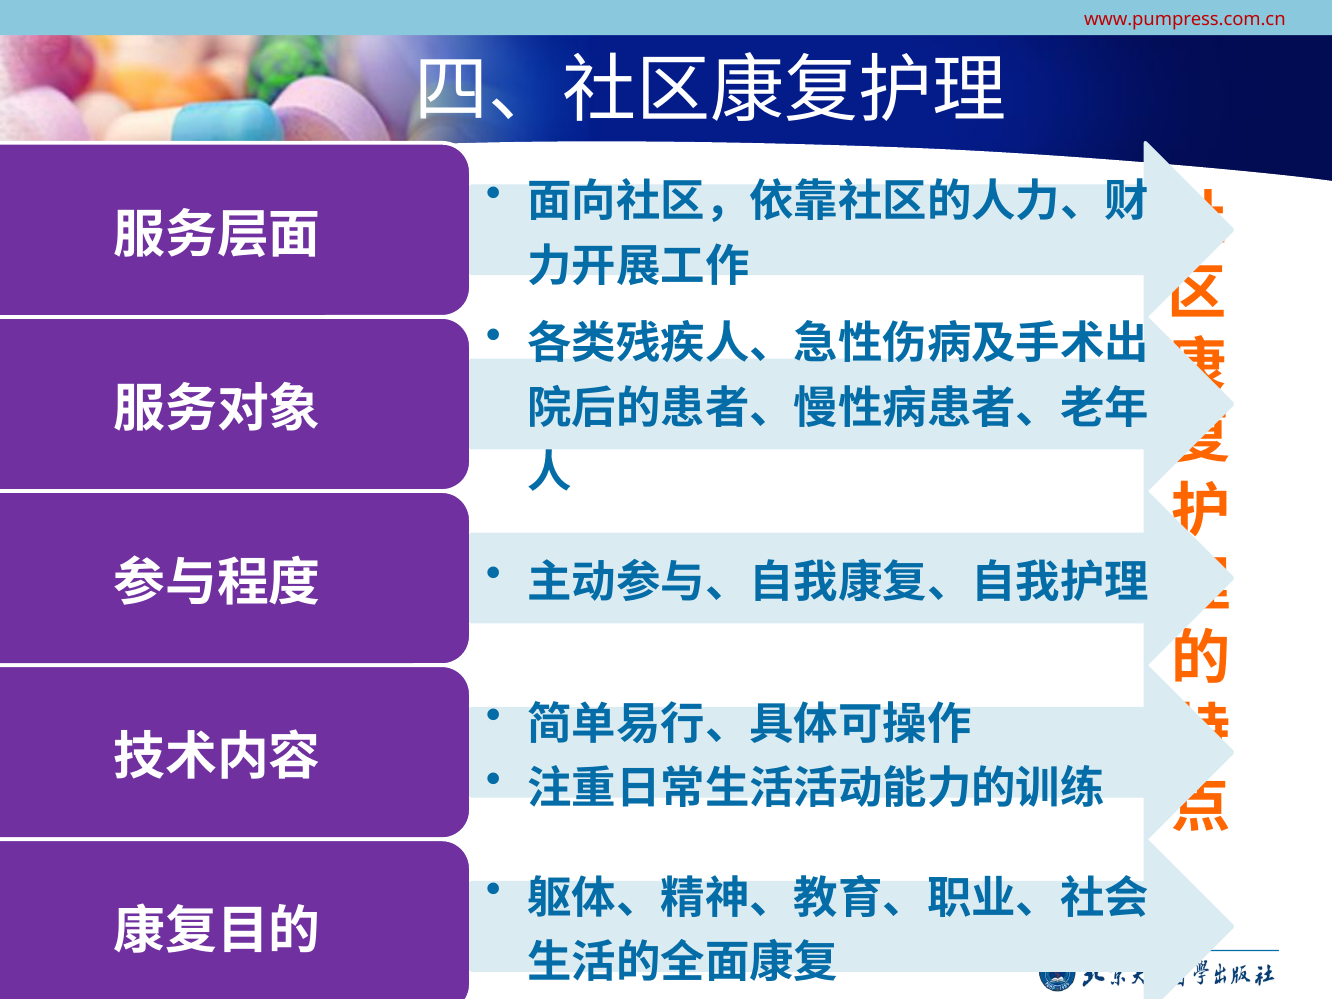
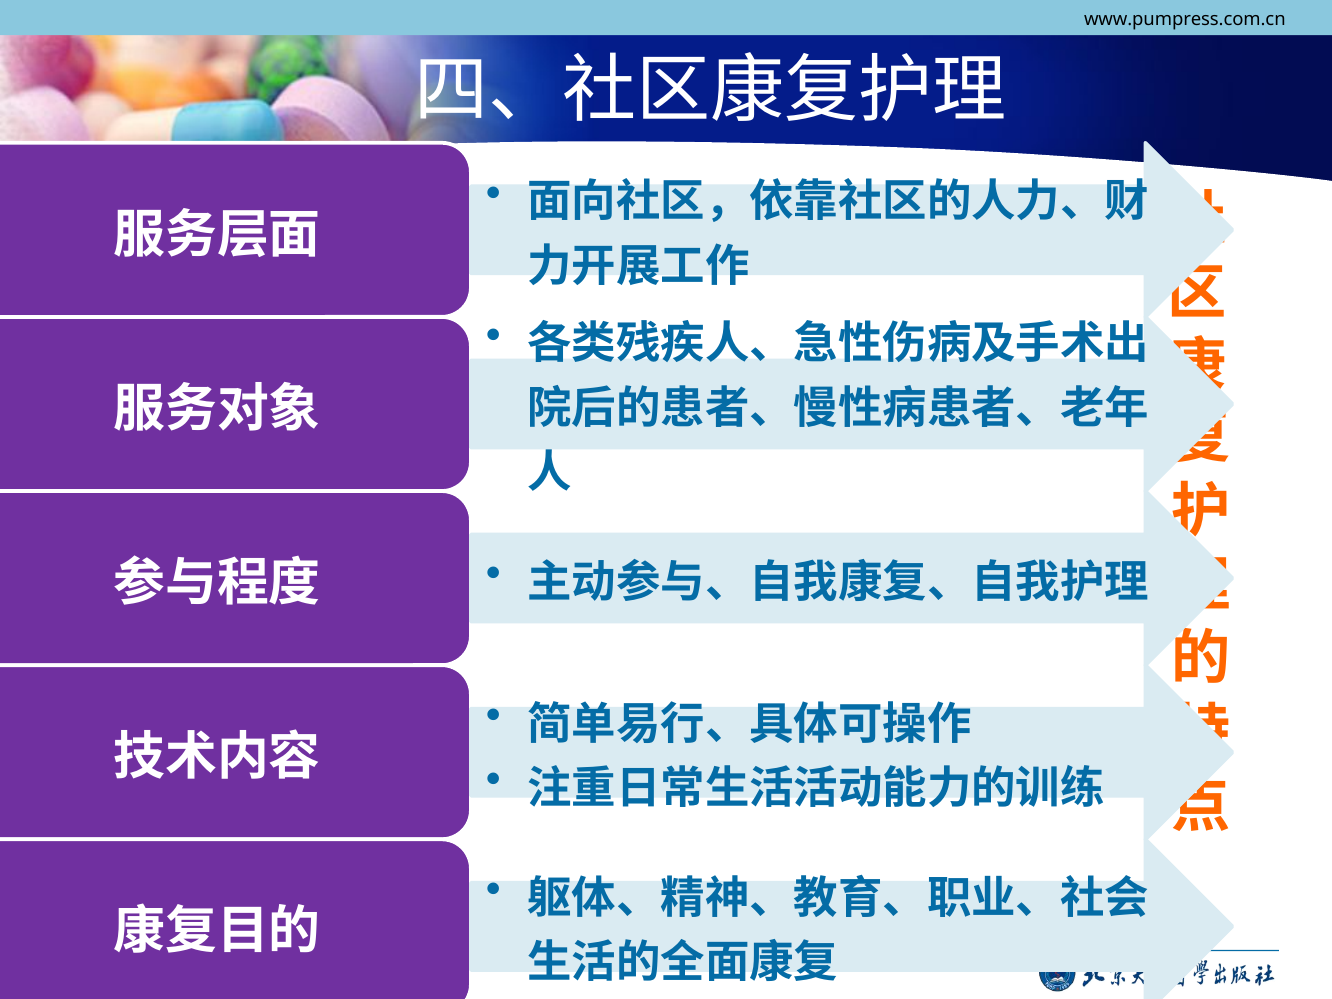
www.pumpress.com.cn colour: red -> black (1185, 19)
